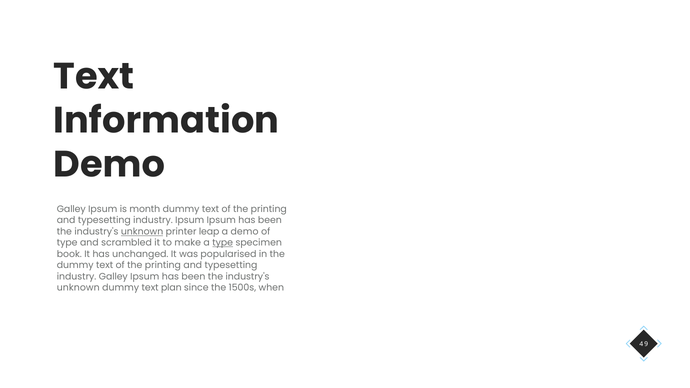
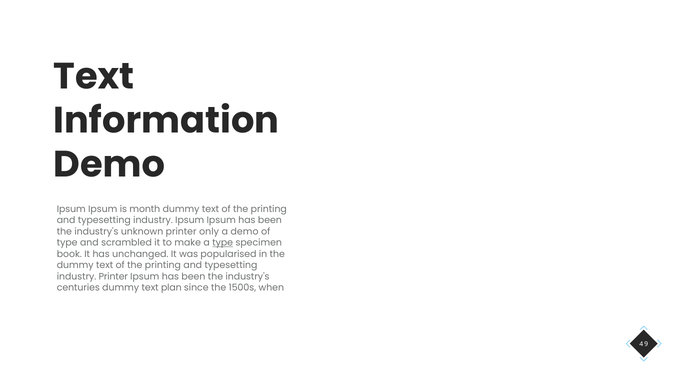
Galley: Galley -> Ipsum (71, 209)
unknown underline: present -> none (142, 232)
leap: leap -> only (209, 232)
industry Galley: Galley -> Printer (113, 277)
unknown: unknown -> centuries (78, 288)
